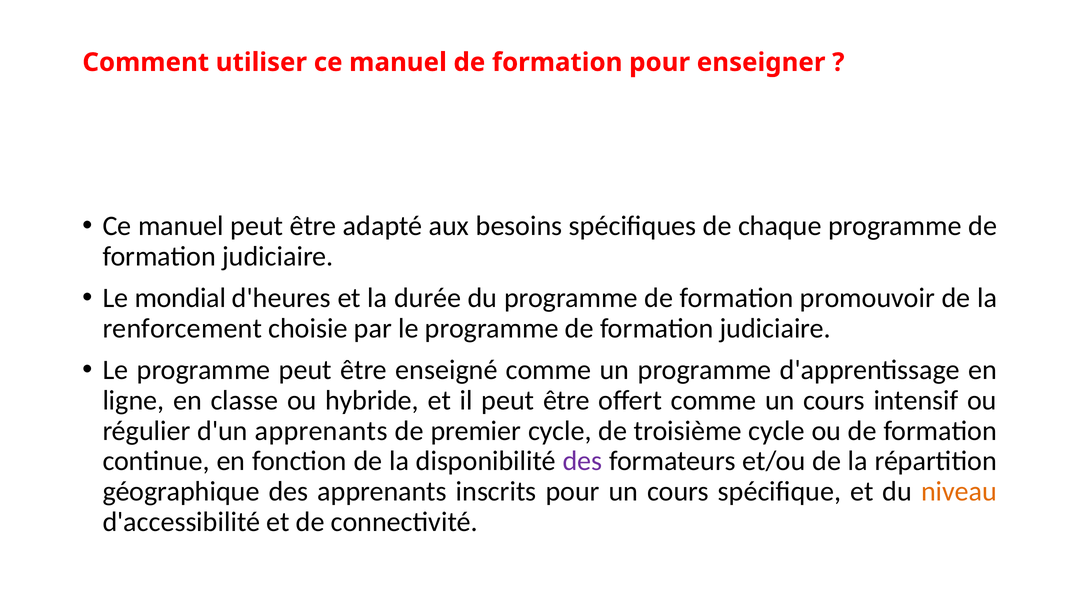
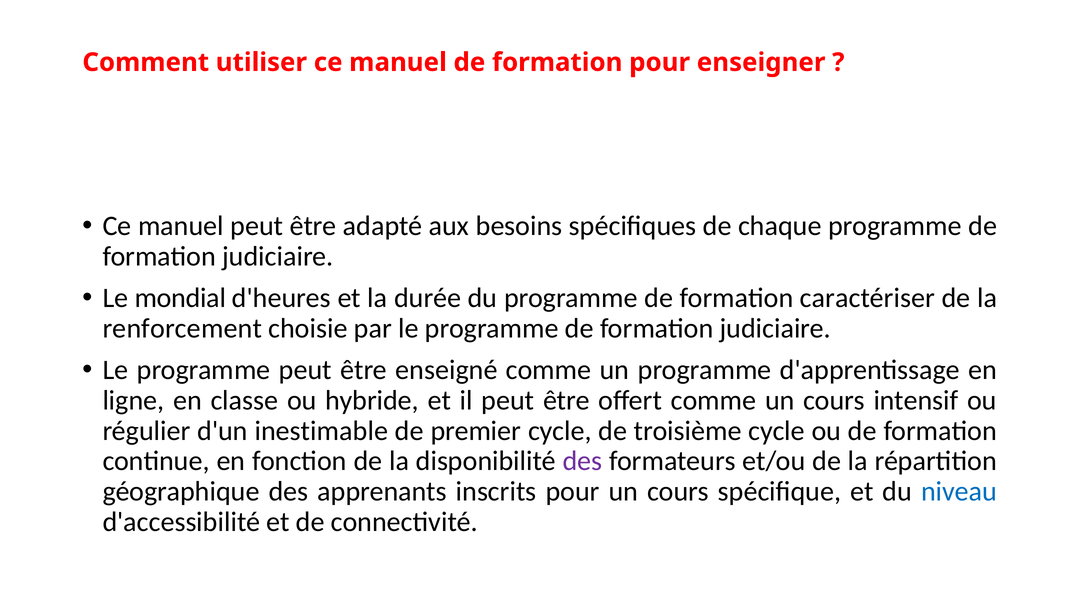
promouvoir: promouvoir -> caractériser (867, 298)
d'un apprenants: apprenants -> inestimable (321, 430)
niveau colour: orange -> blue (959, 491)
